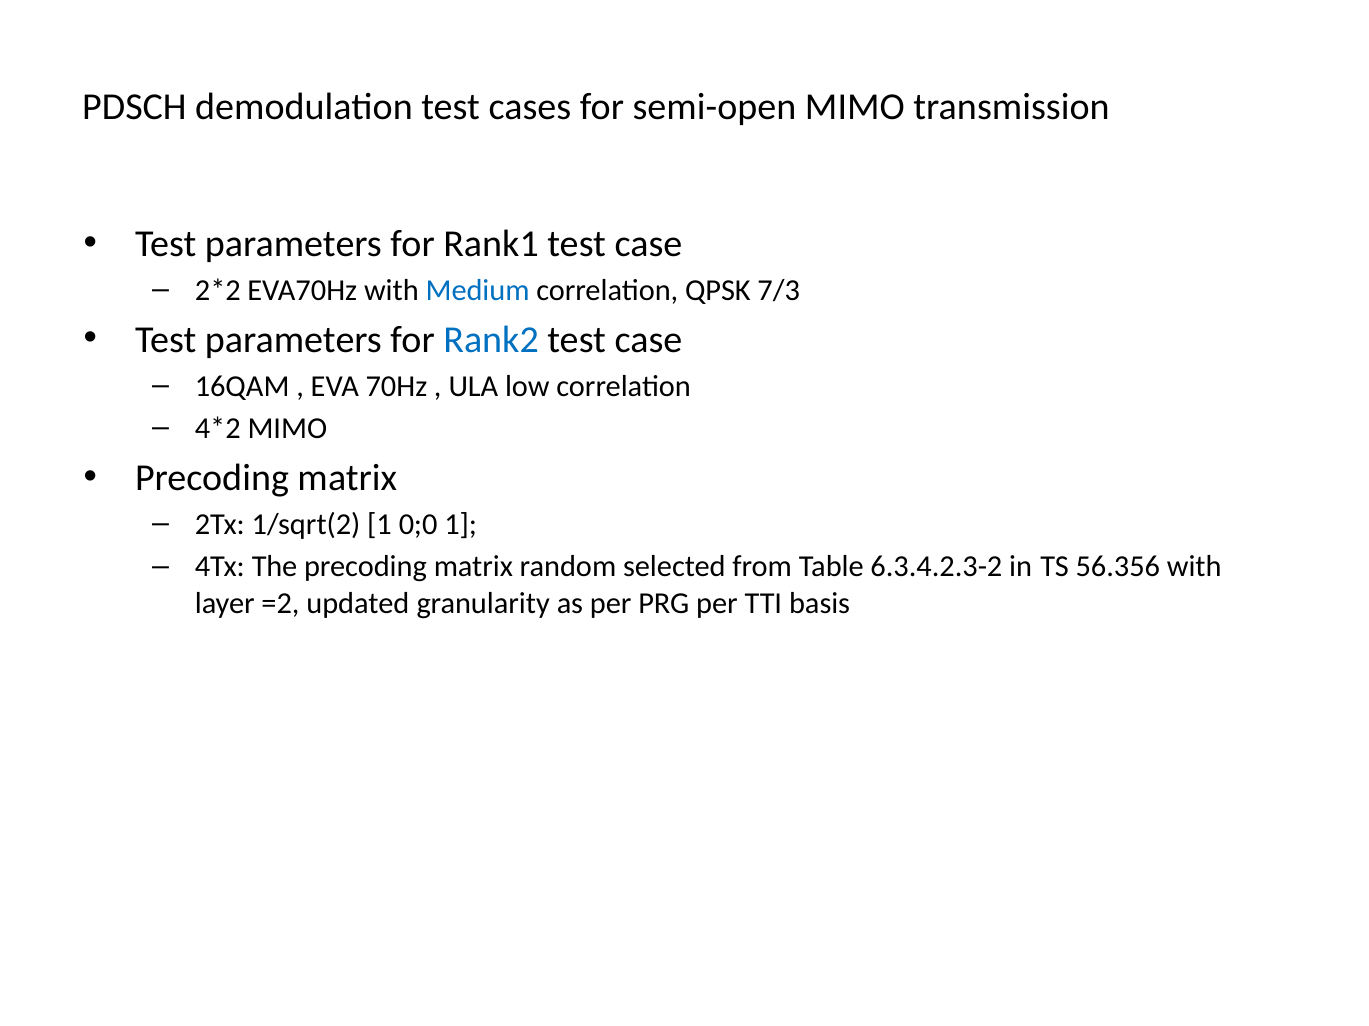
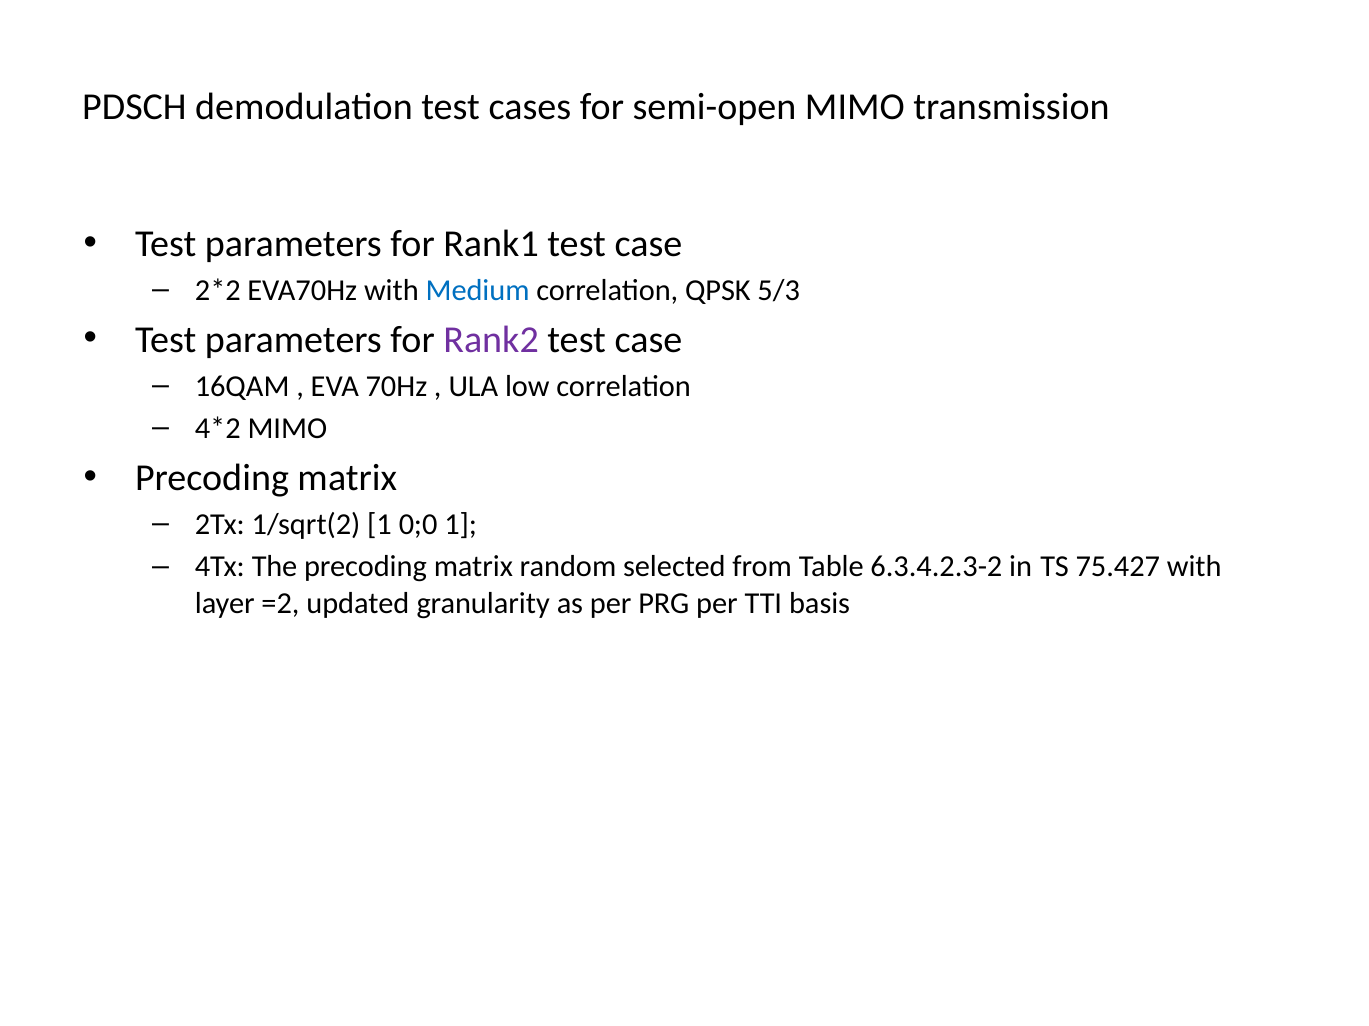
7/3: 7/3 -> 5/3 (779, 290)
Rank2 colour: blue -> purple (491, 340)
56.356: 56.356 -> 75.427 (1118, 567)
